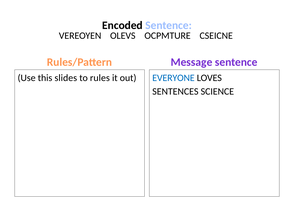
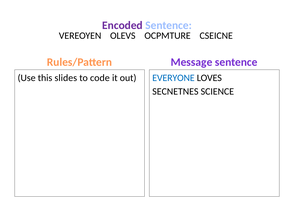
Encoded colour: black -> purple (122, 25)
rules: rules -> code (100, 78)
SENTENCES: SENTENCES -> SECNETNES (175, 92)
